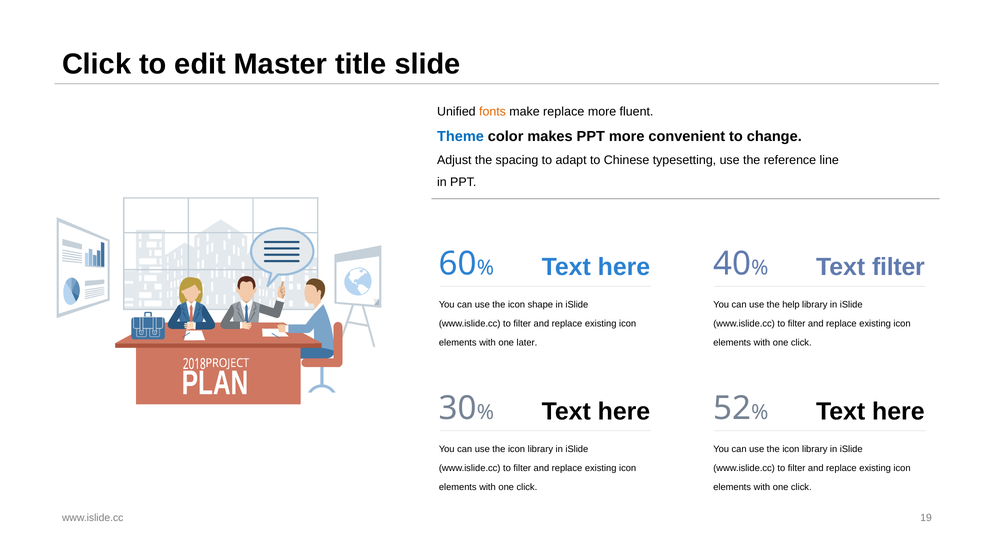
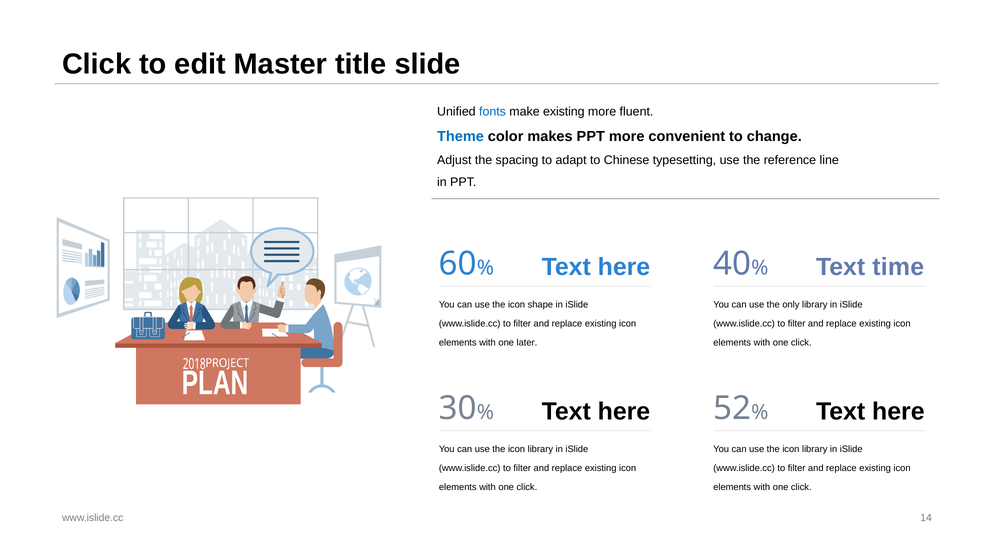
fonts colour: orange -> blue (493, 112)
make replace: replace -> existing (564, 112)
Text filter: filter -> time (898, 267)
help: help -> only (791, 305)
19: 19 -> 14 (926, 518)
